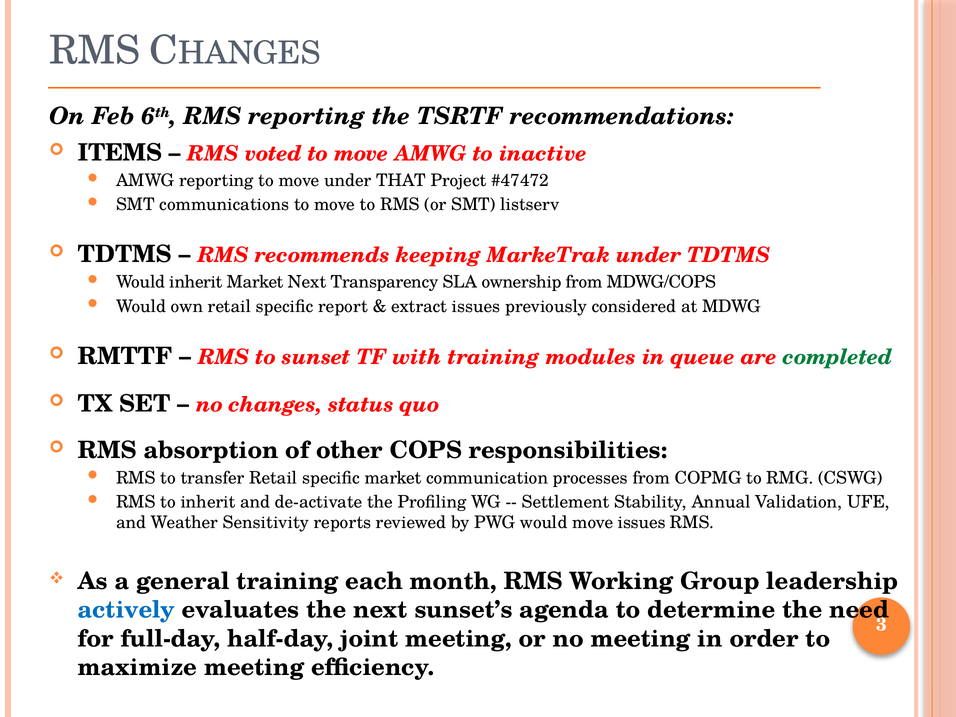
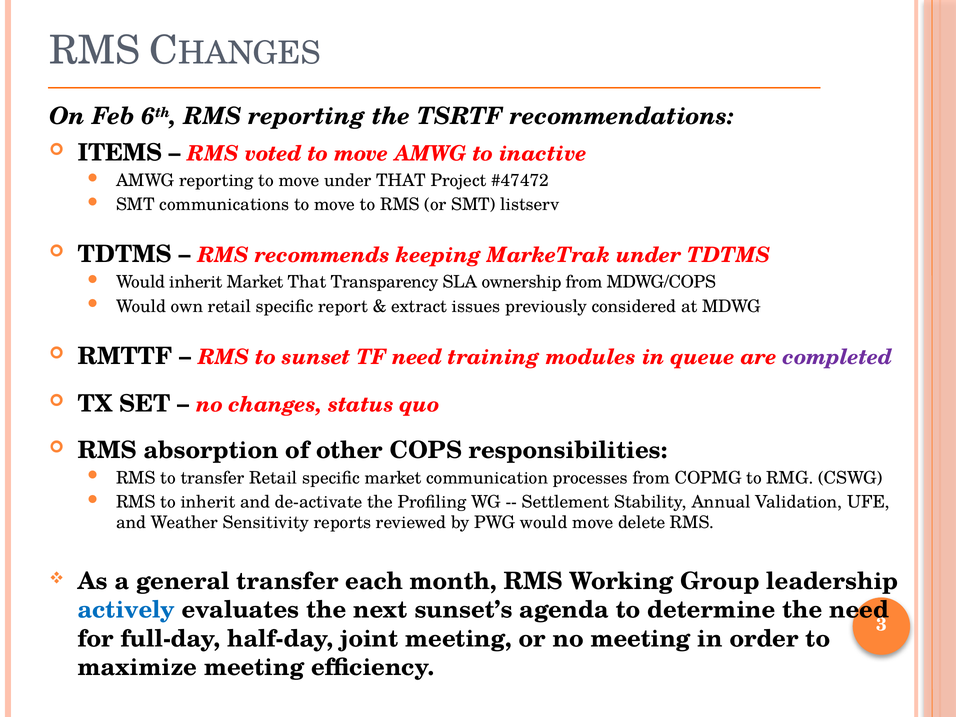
Market Next: Next -> That (307, 282)
TF with: with -> need (417, 357)
completed colour: green -> purple (838, 357)
move issues: issues -> delete (642, 523)
general training: training -> transfer (287, 581)
